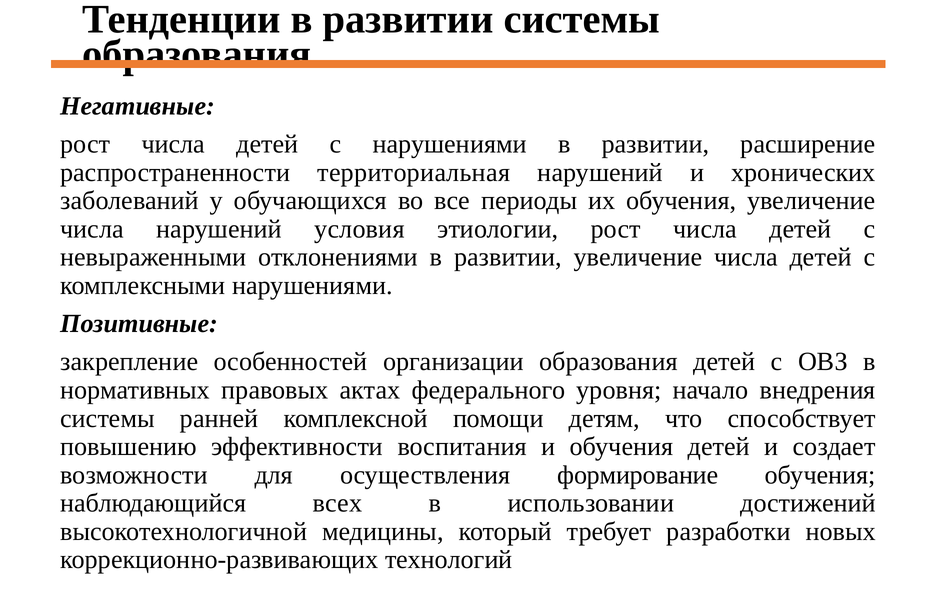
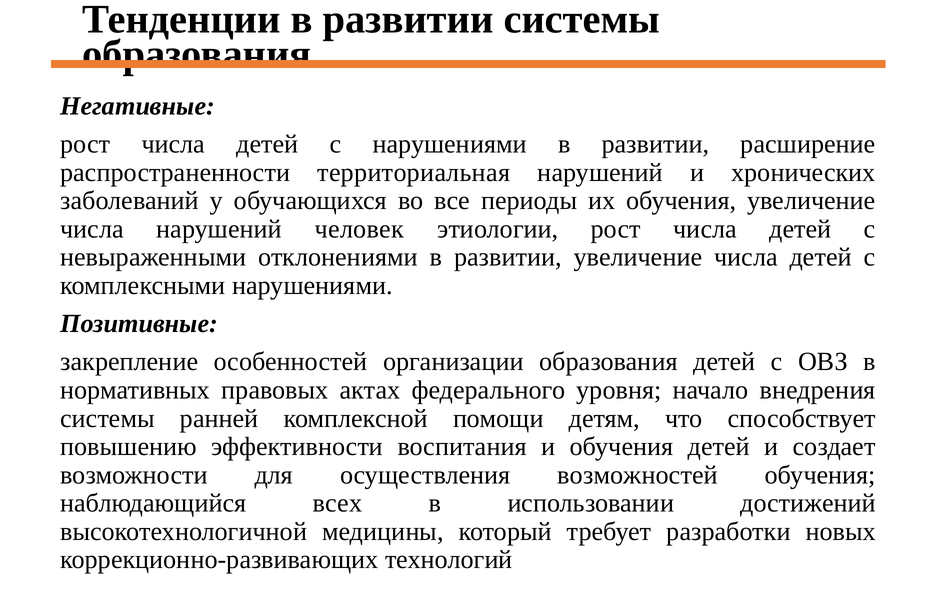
условия: условия -> человек (359, 229)
формирование: формирование -> возможностей (638, 475)
